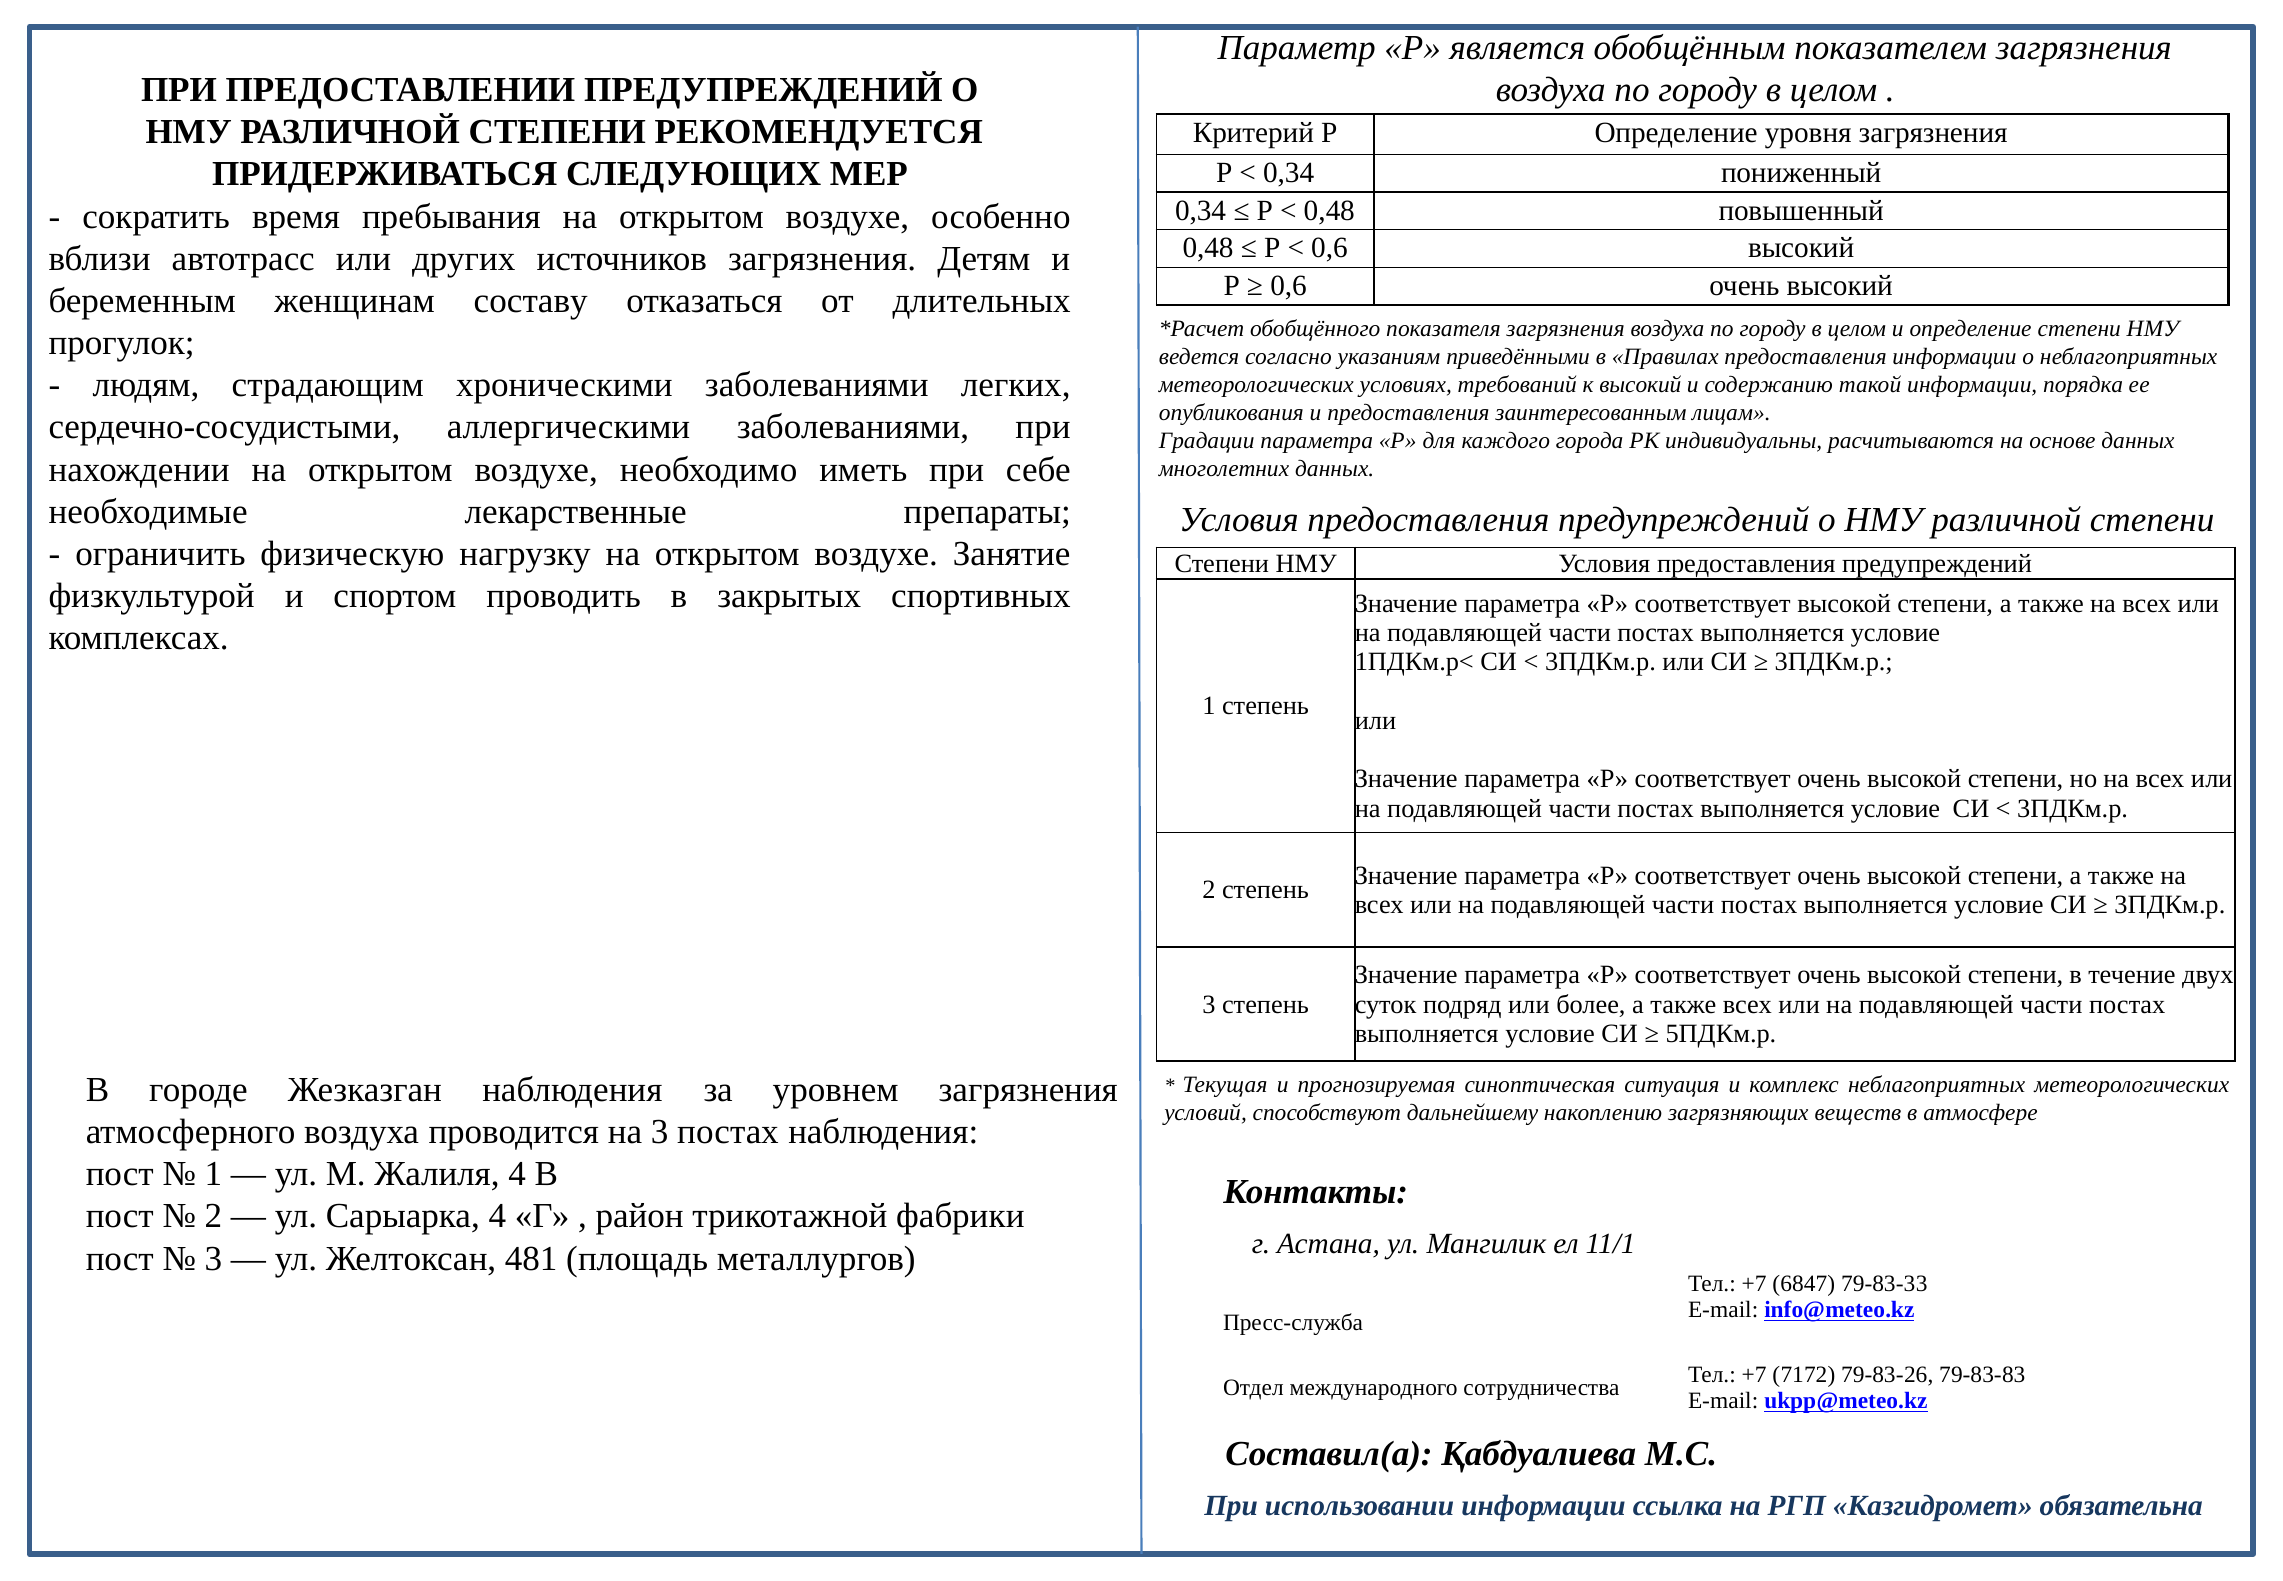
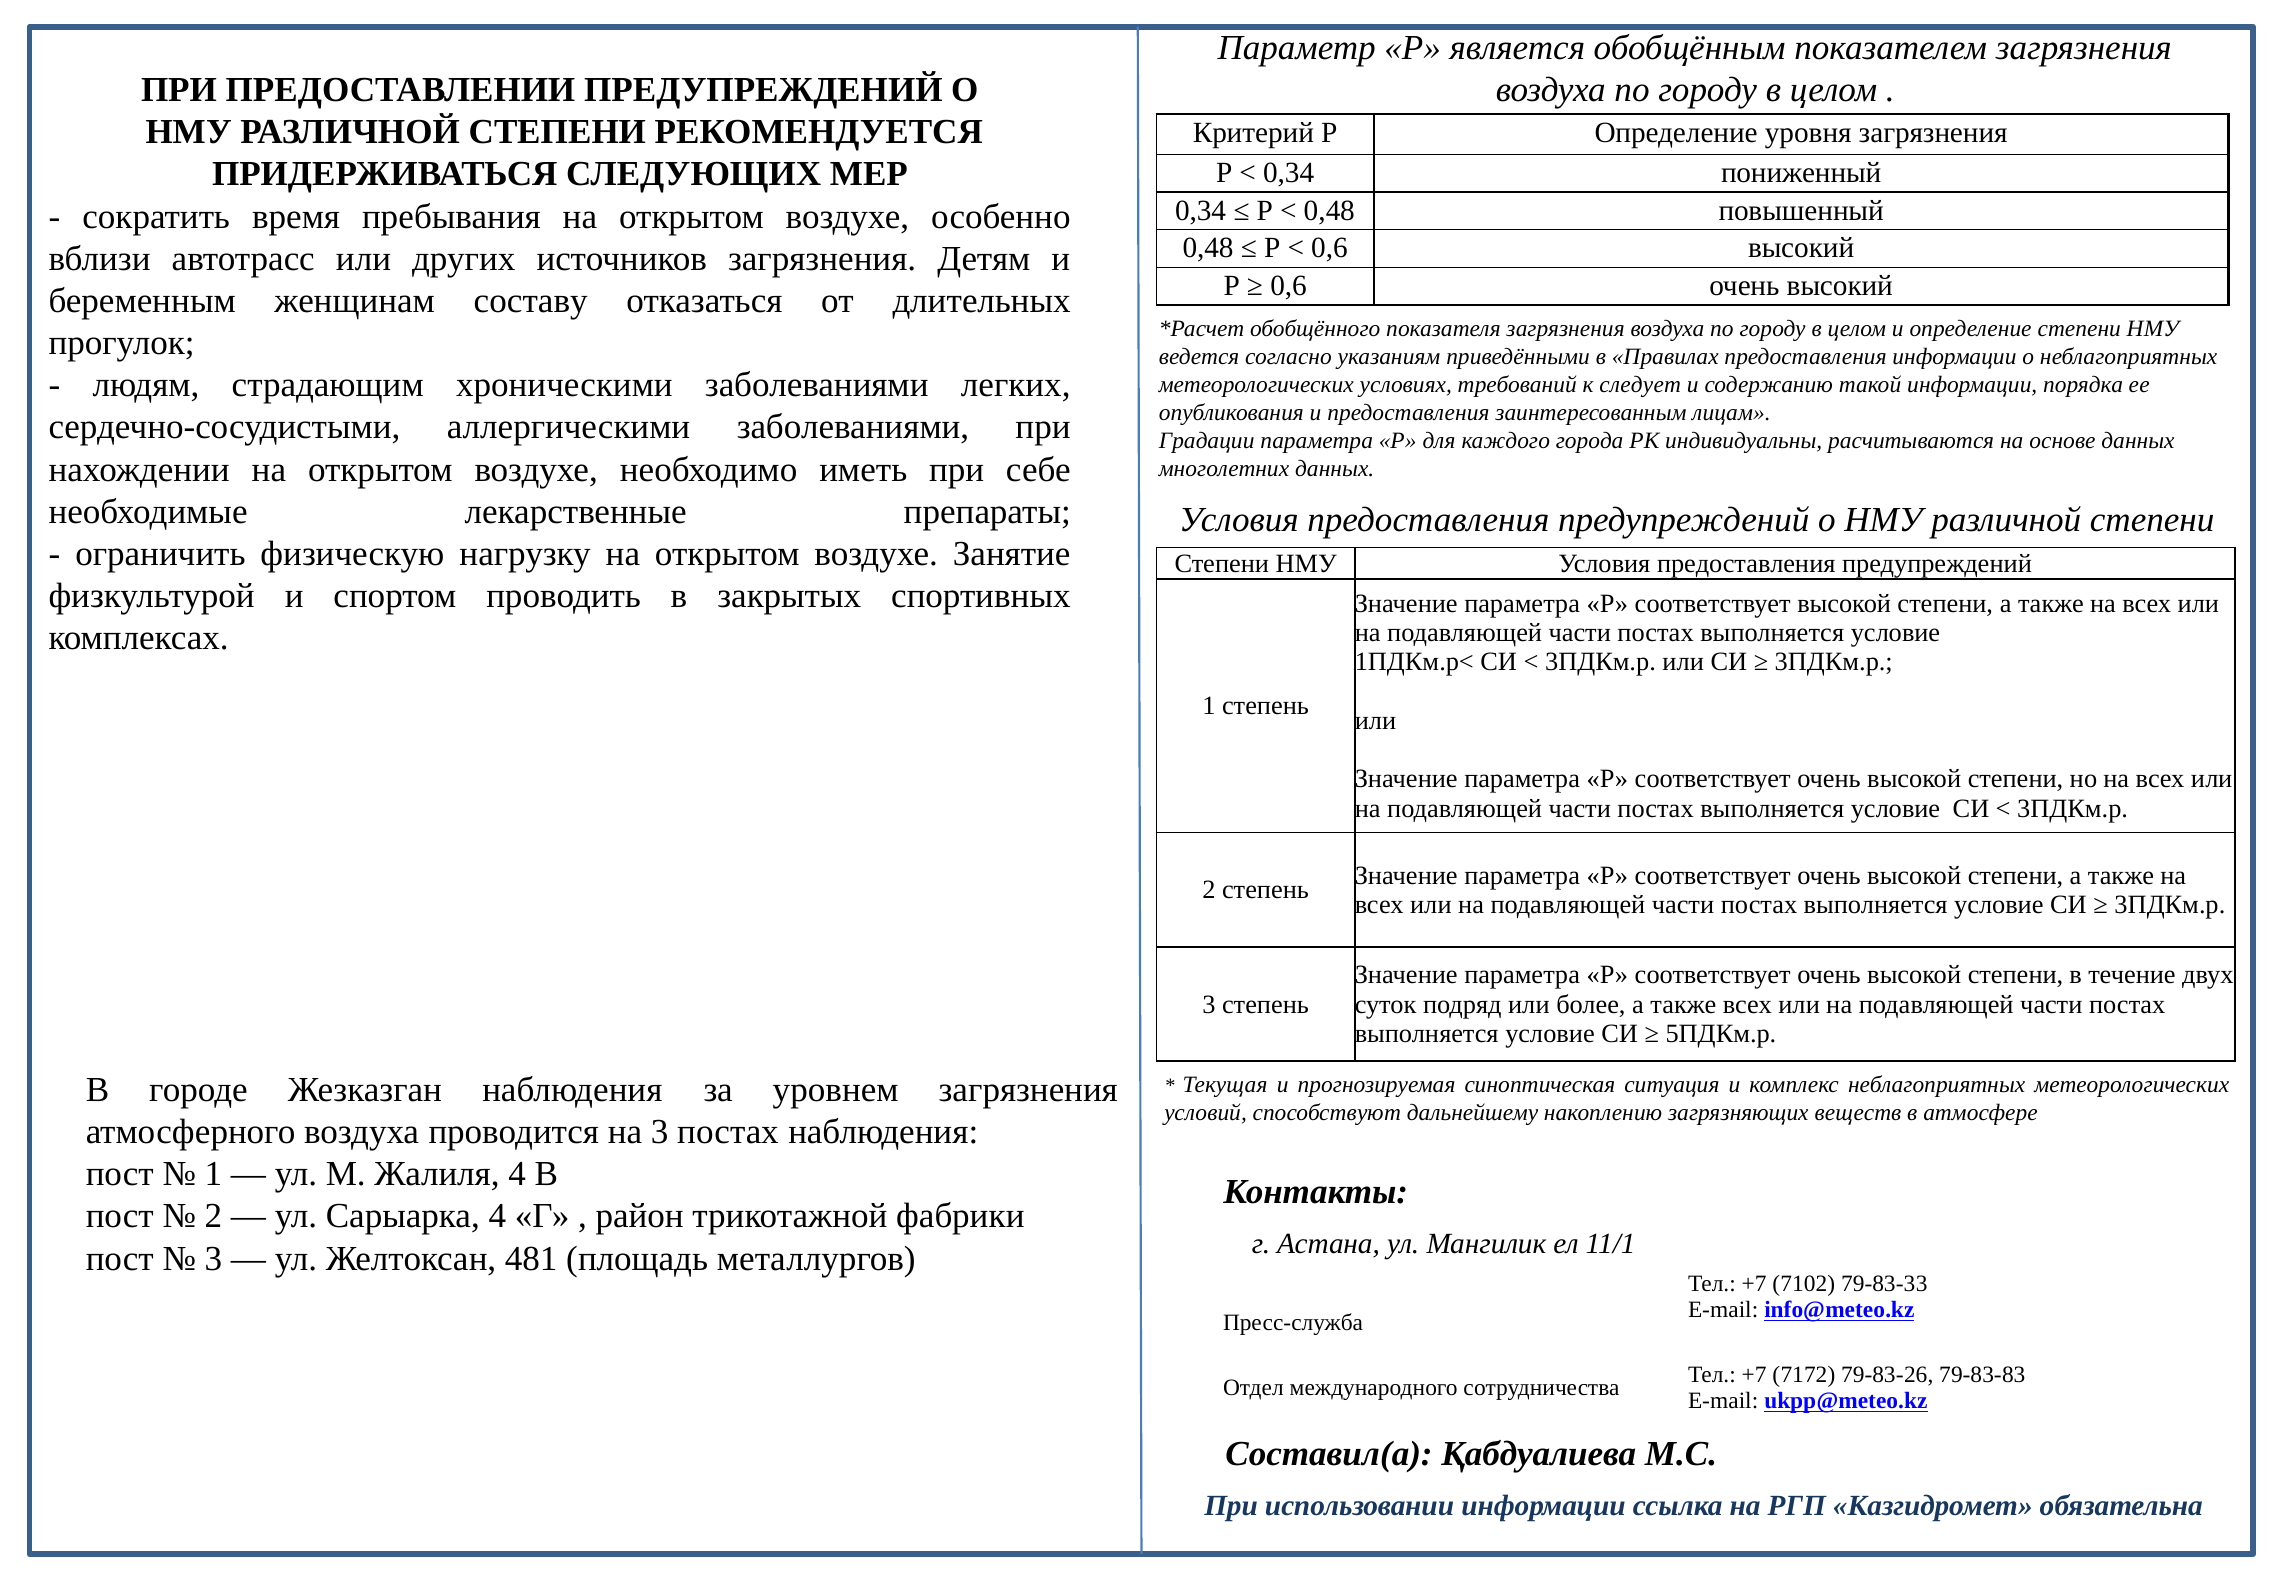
к высокий: высокий -> следует (1640, 385)
6847: 6847 -> 7102 (1804, 1283)
